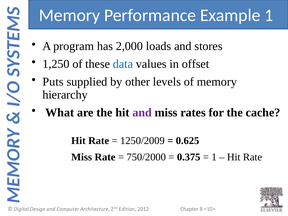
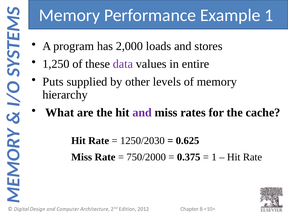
data colour: blue -> purple (123, 64)
offset: offset -> entire (196, 64)
1250/2009: 1250/2009 -> 1250/2030 (142, 141)
